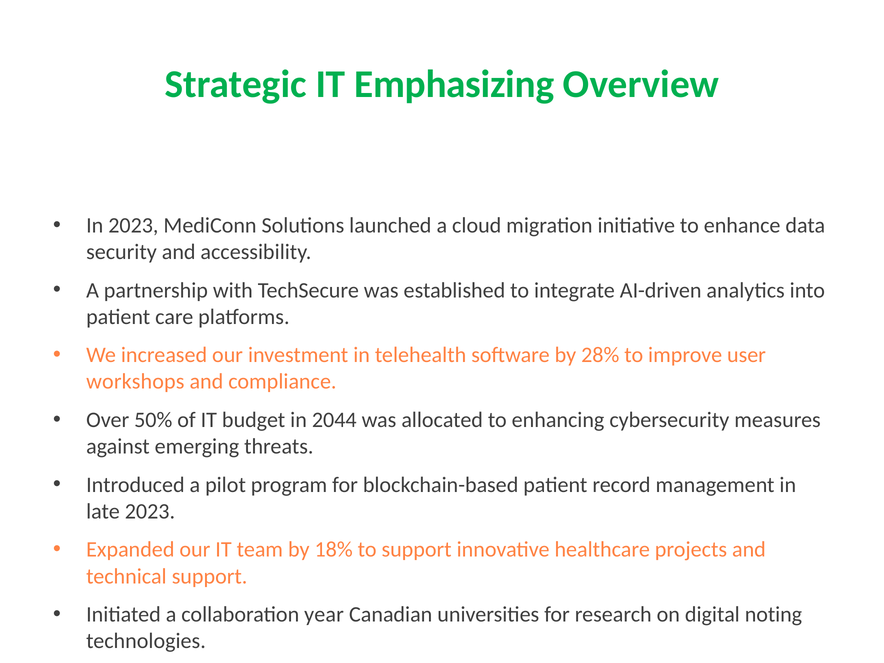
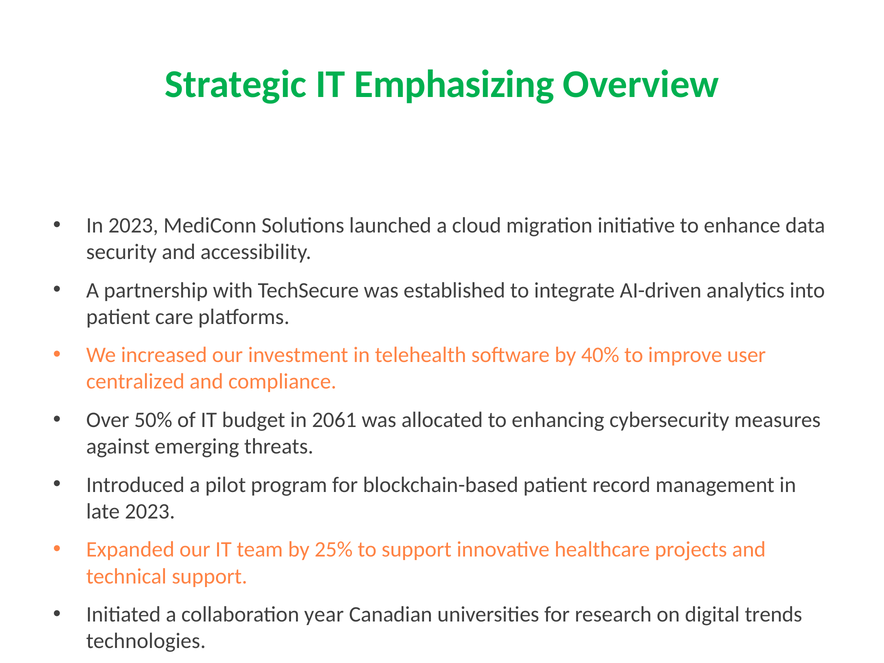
28%: 28% -> 40% (600, 355)
workshops: workshops -> centralized (135, 382)
2044: 2044 -> 2061 (334, 420)
18%: 18% -> 25% (334, 550)
noting: noting -> trends (773, 615)
